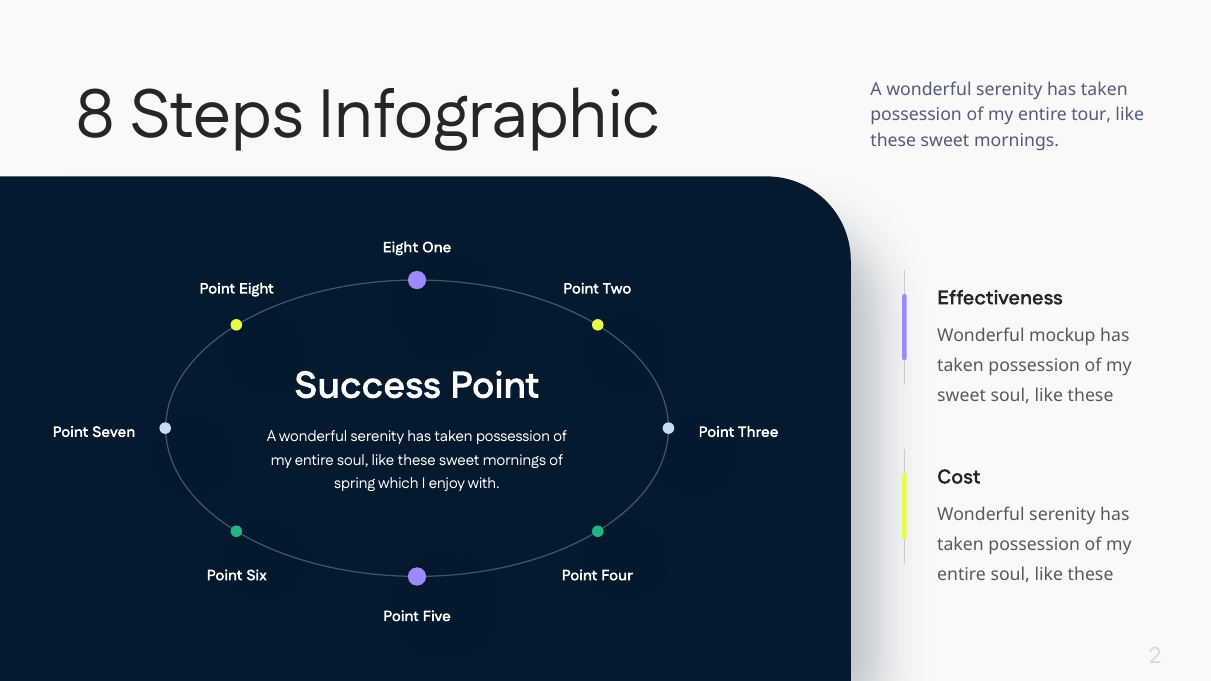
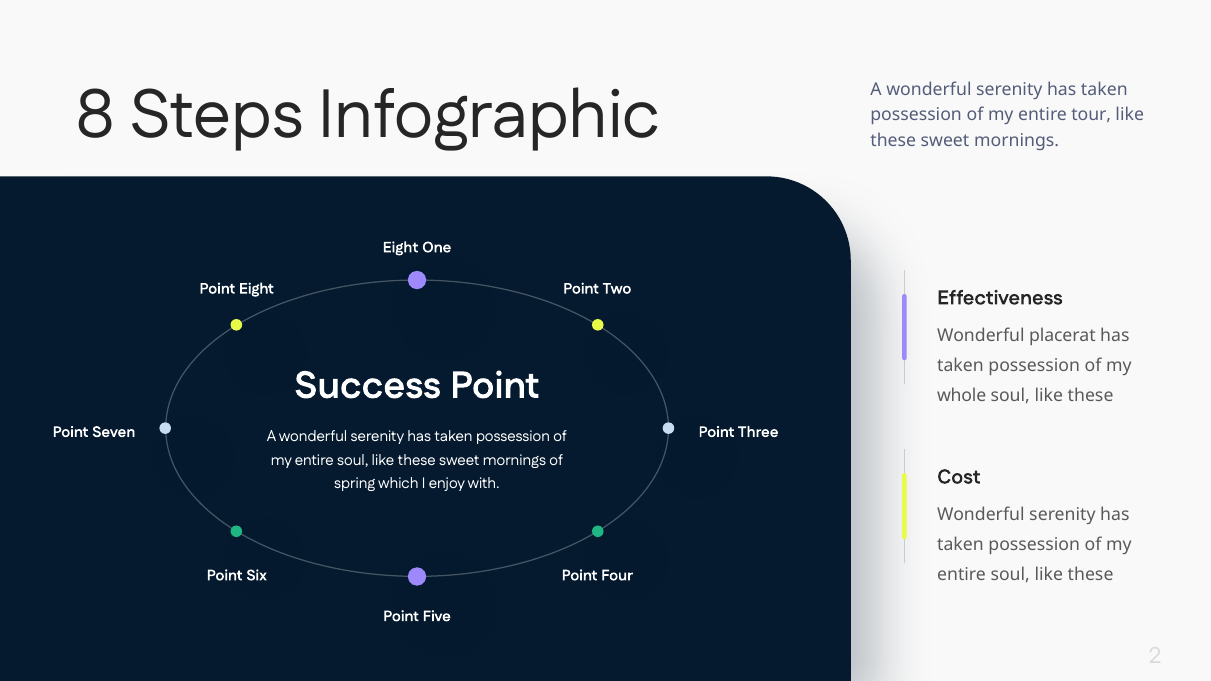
mockup: mockup -> placerat (1062, 336)
sweet: sweet -> whole (962, 395)
